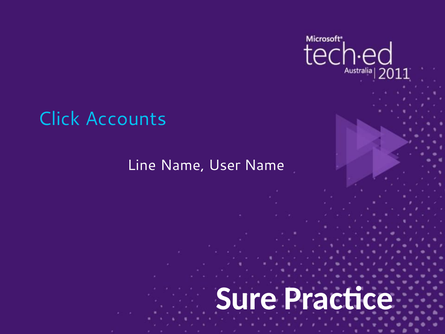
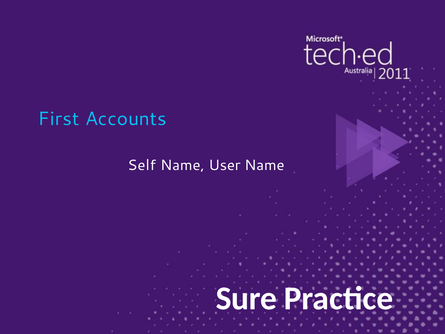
Click: Click -> First (59, 119)
Line: Line -> Self (142, 165)
